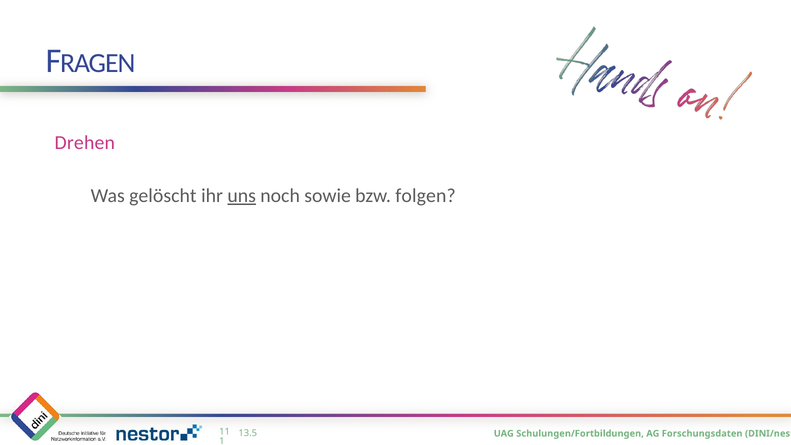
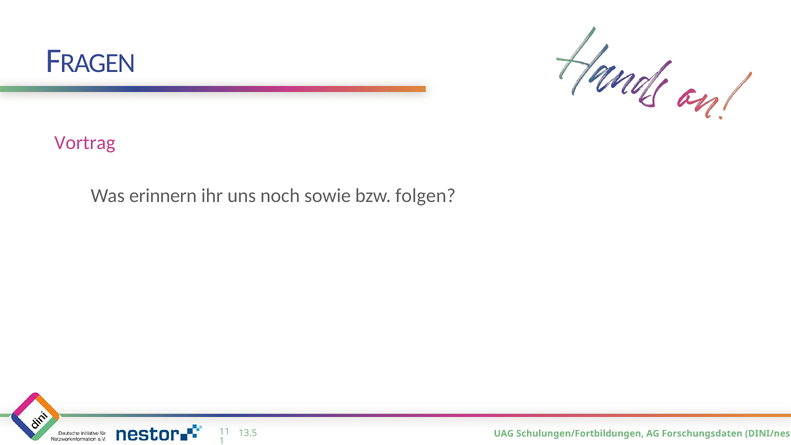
Drehen: Drehen -> Vortrag (85, 143)
gelöscht: gelöscht -> erinnern (163, 196)
uns underline: present -> none (242, 196)
